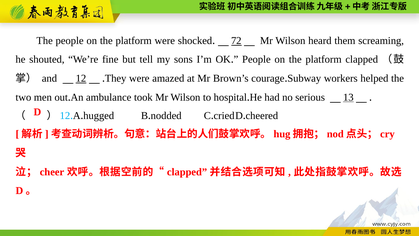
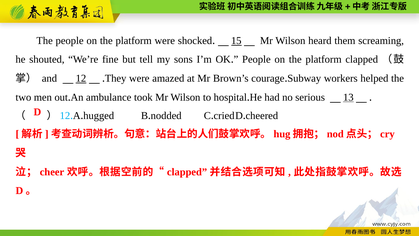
72: 72 -> 15 (236, 41)
